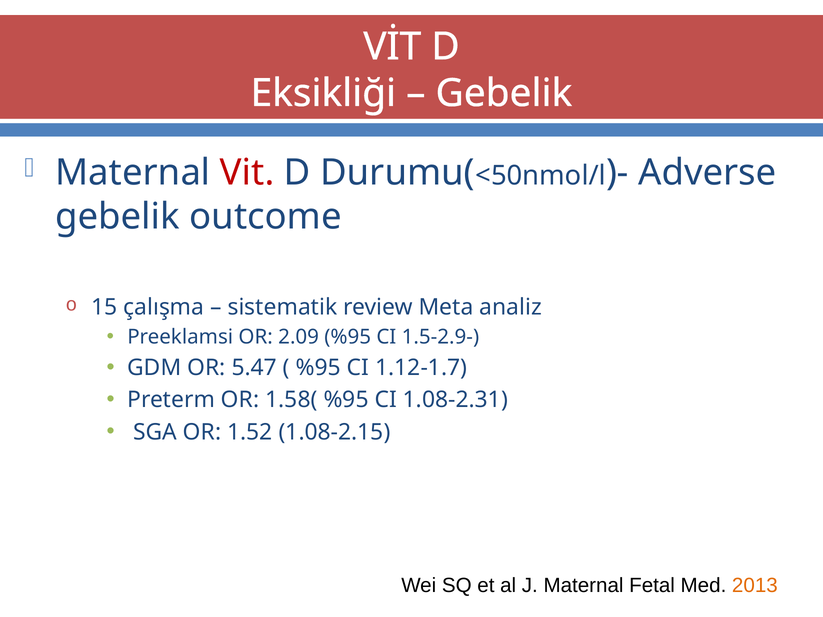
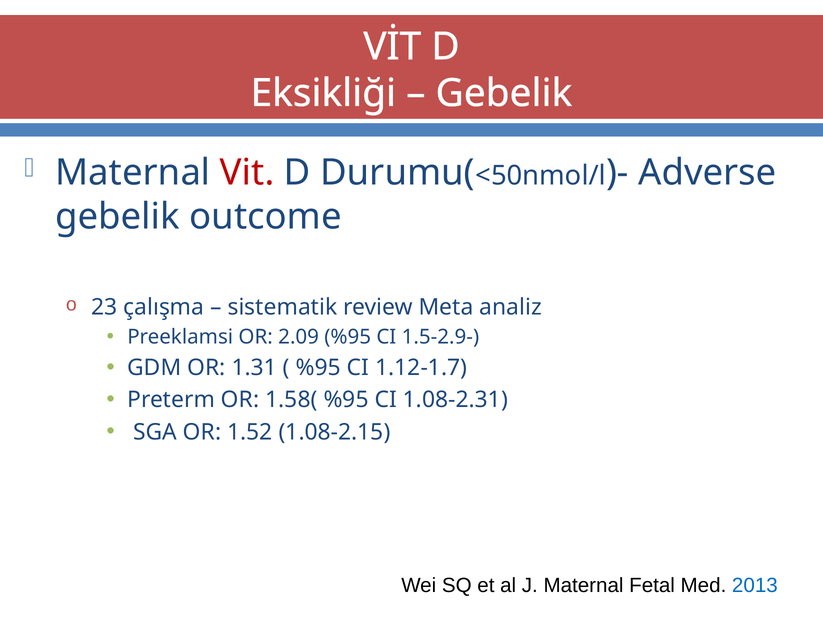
15: 15 -> 23 (104, 307)
5.47: 5.47 -> 1.31 (254, 368)
2013 colour: orange -> blue (755, 586)
